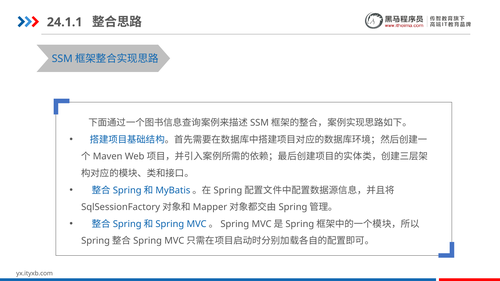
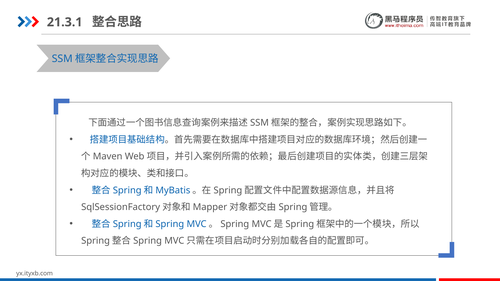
24.1.1: 24.1.1 -> 21.3.1 (65, 22)
